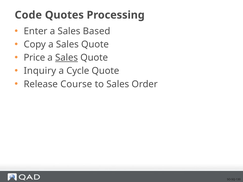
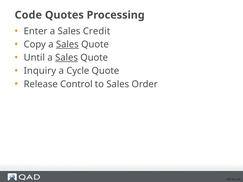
Based: Based -> Credit (97, 31)
Sales underline: none -> present (67, 44)
Price: Price -> Until (34, 58)
Course: Course -> Control (76, 84)
